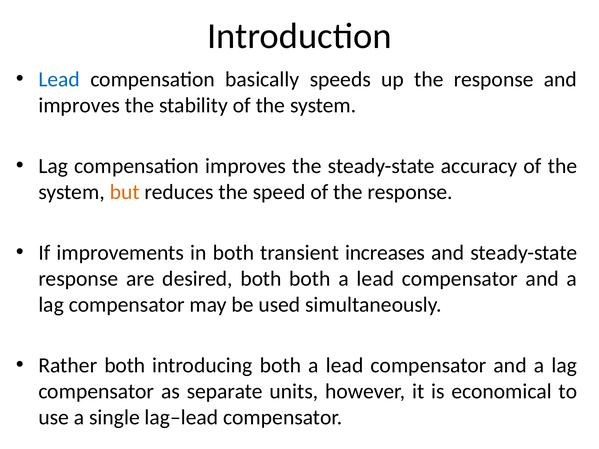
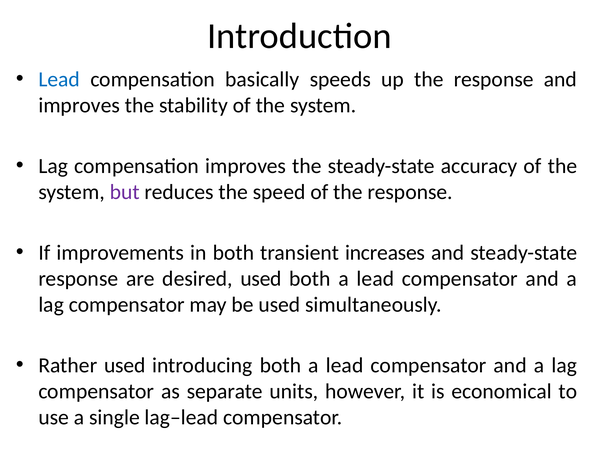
but colour: orange -> purple (125, 192)
desired both: both -> used (261, 279)
Rather both: both -> used (125, 365)
